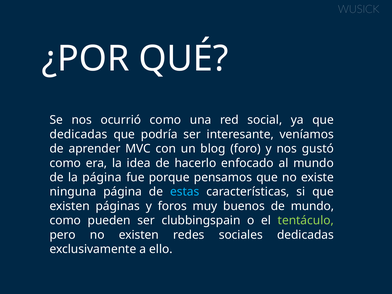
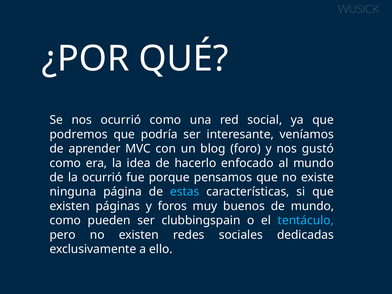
dedicadas: dedicadas -> podremos (79, 134)
la página: página -> ocurrió (102, 177)
tentáculo colour: light green -> light blue (306, 221)
